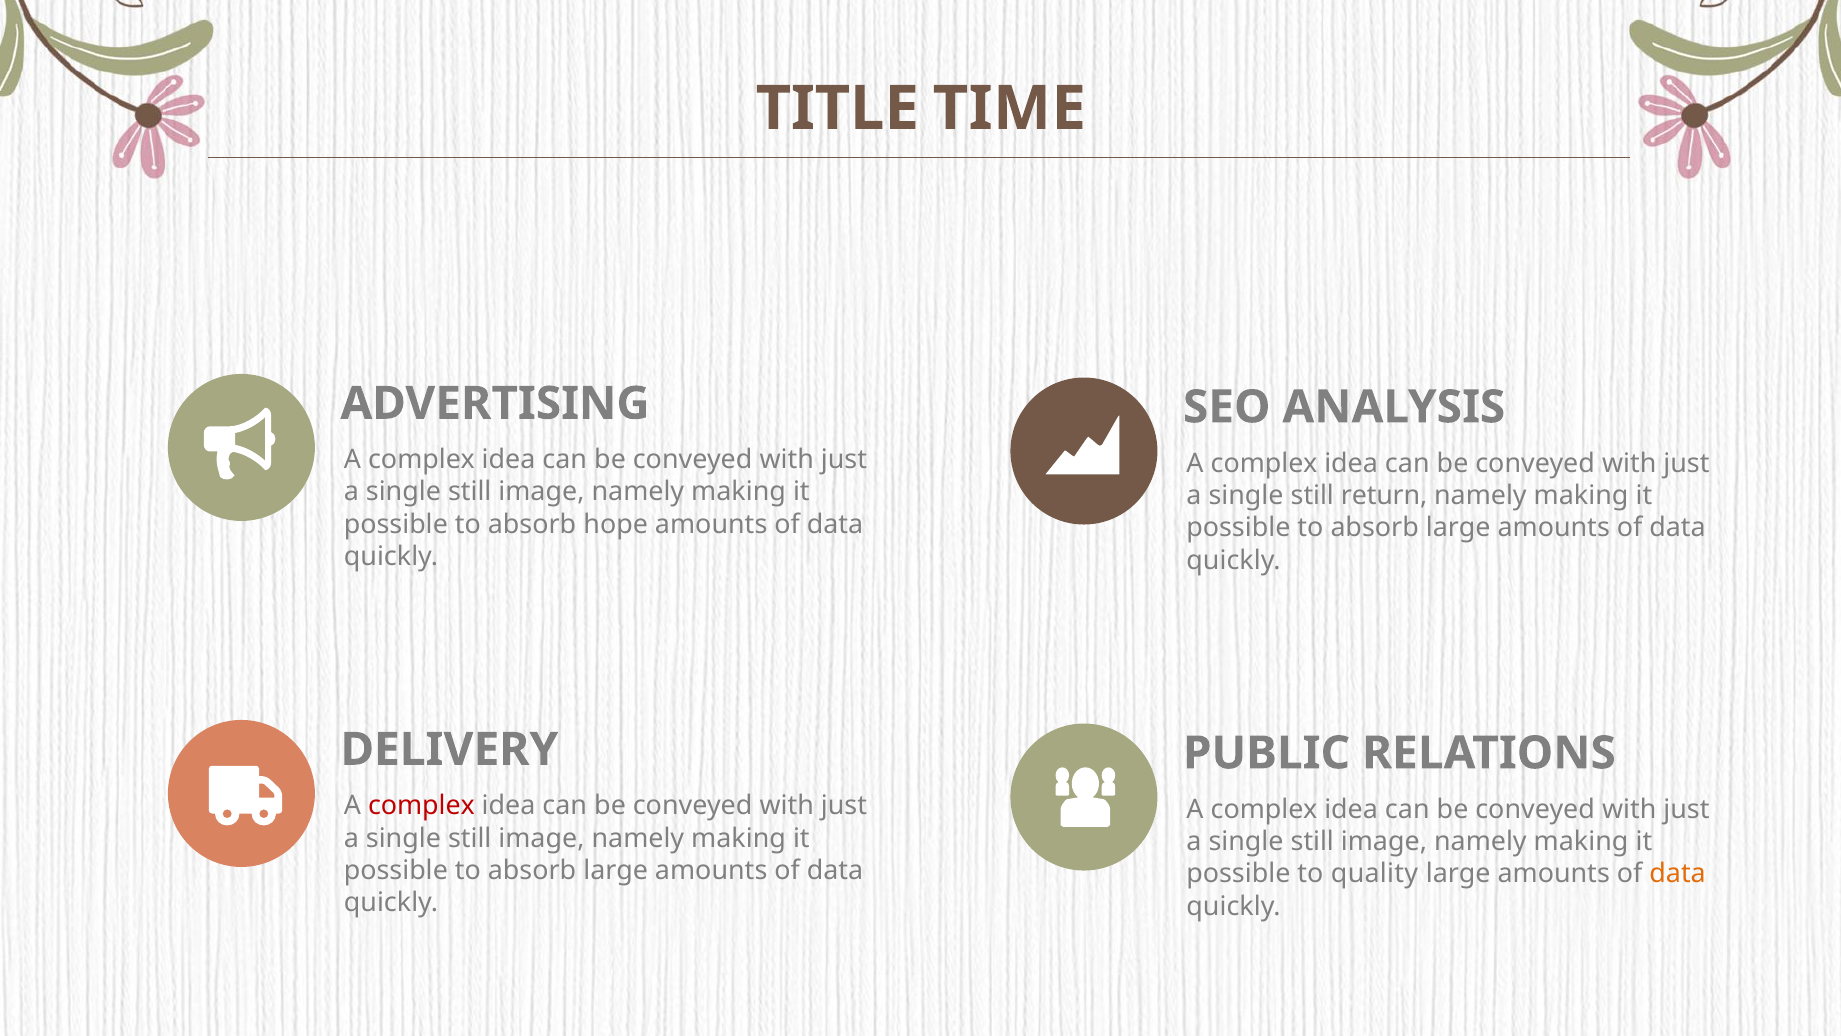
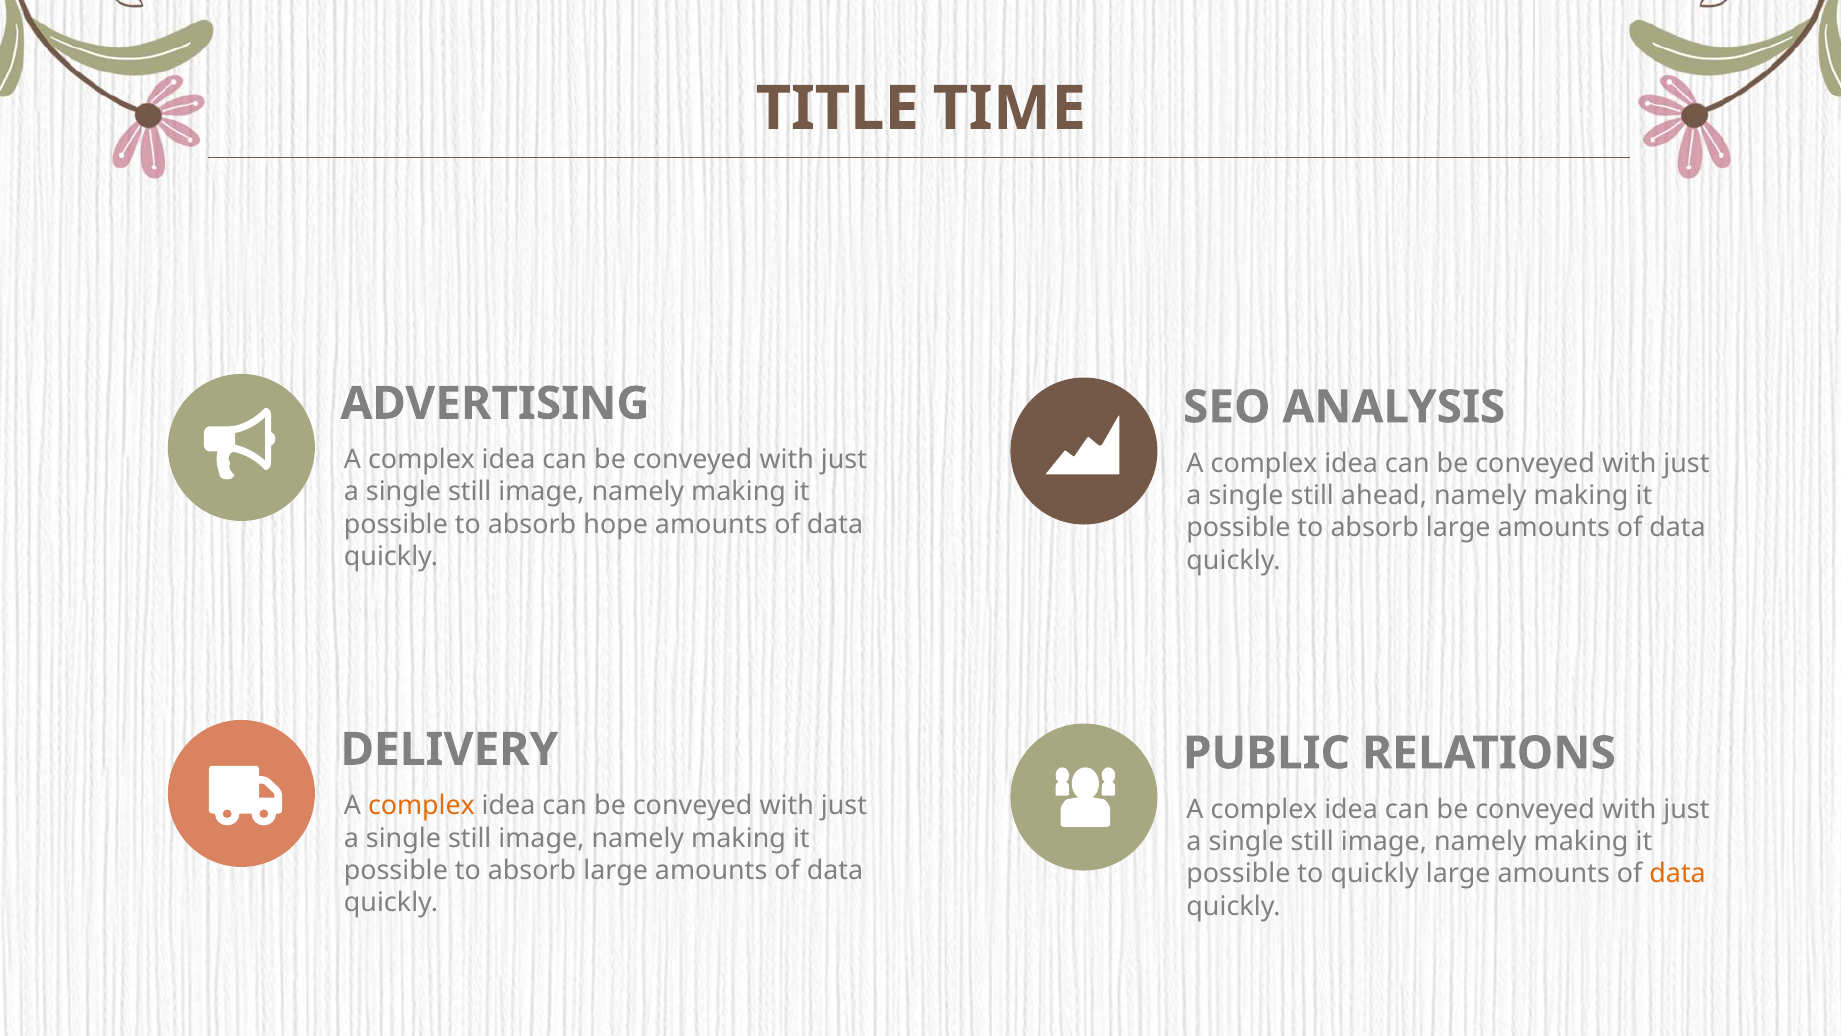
return: return -> ahead (1384, 496)
complex colour: red -> orange (421, 806)
to quality: quality -> quickly (1375, 874)
